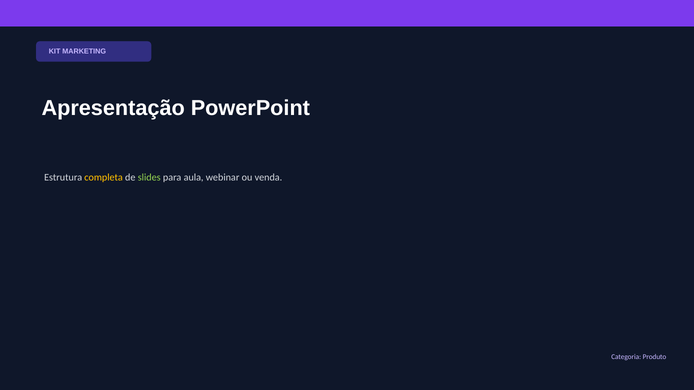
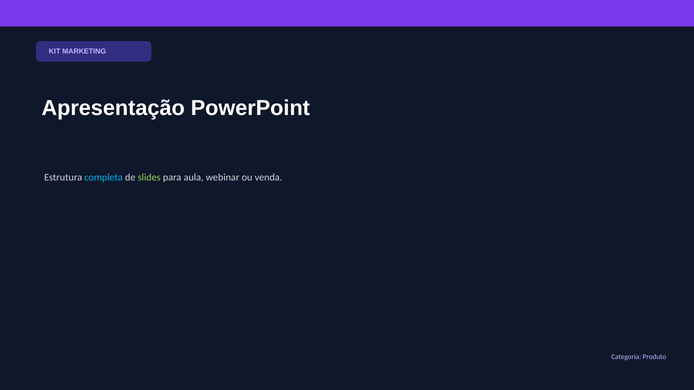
completa colour: yellow -> light blue (104, 178)
